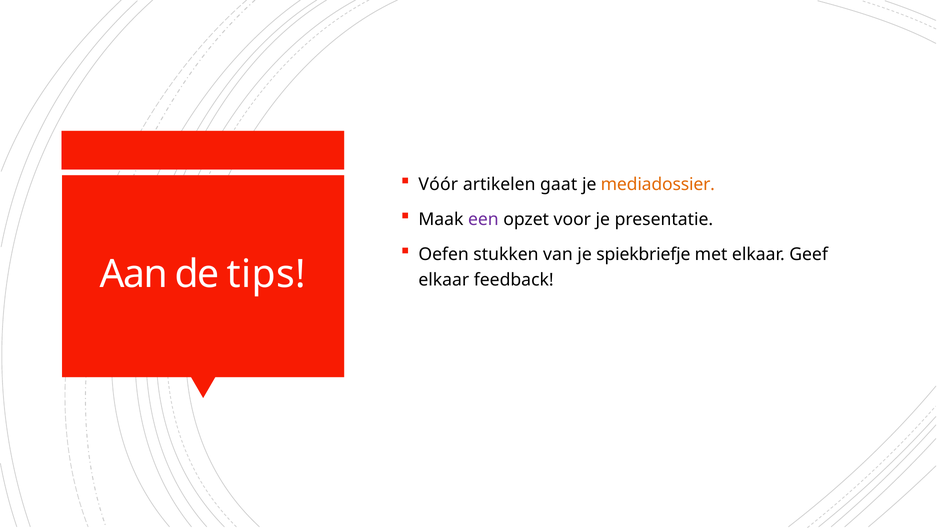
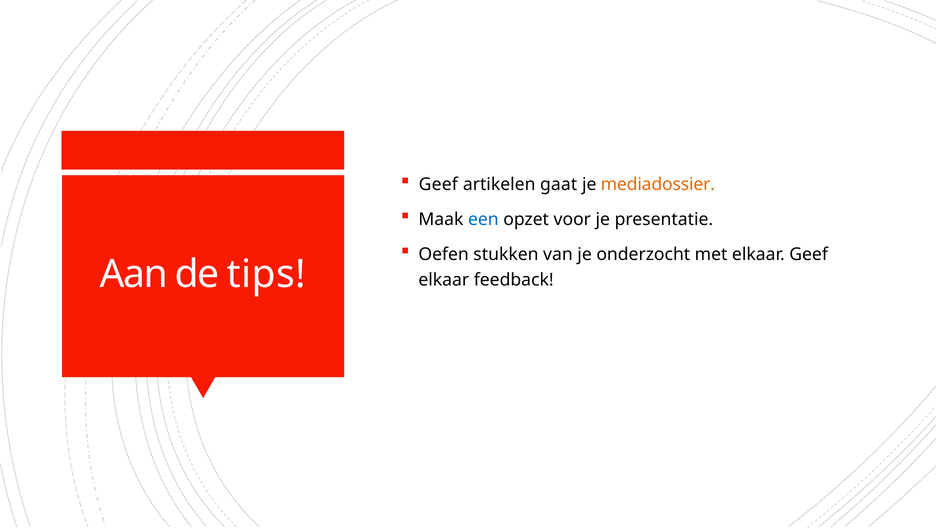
Vóór: Vóór -> Geef (438, 184)
een colour: purple -> blue (483, 219)
spiekbriefje: spiekbriefje -> onderzocht (643, 254)
